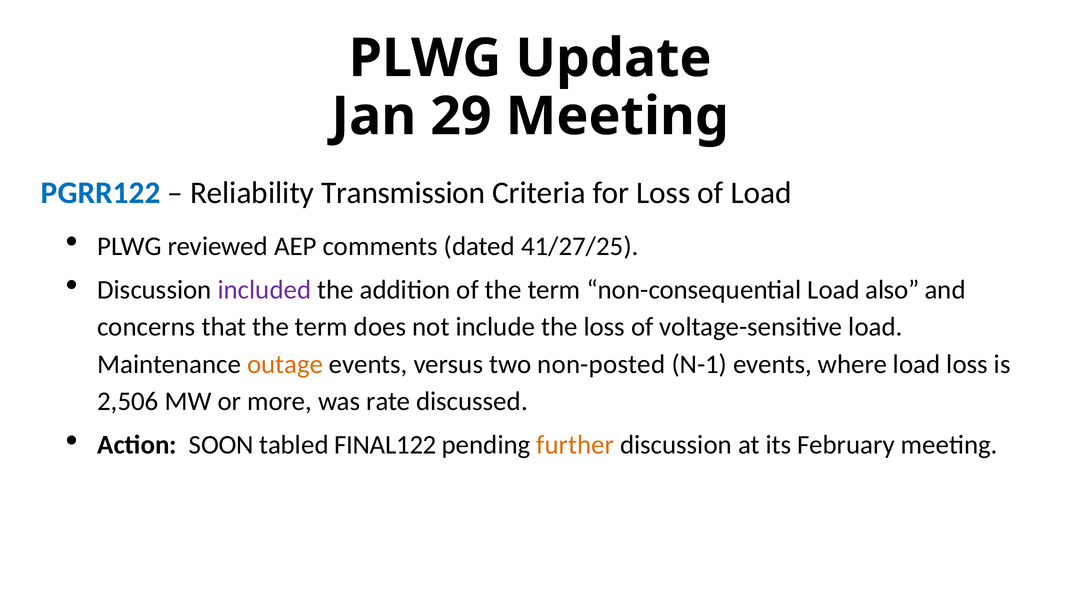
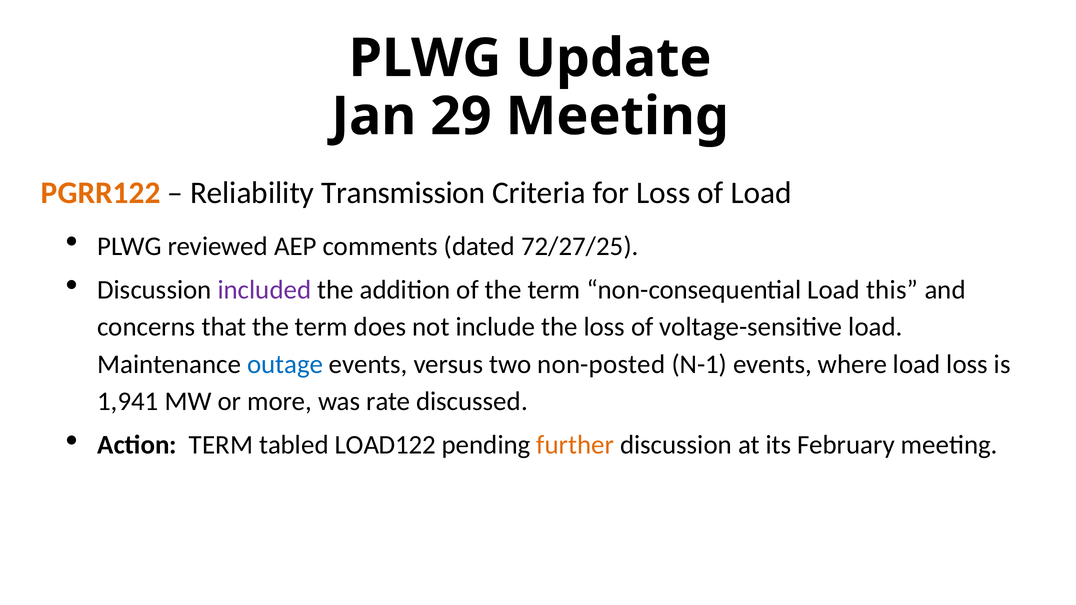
PGRR122 colour: blue -> orange (101, 193)
41/27/25: 41/27/25 -> 72/27/25 (580, 246)
also: also -> this (892, 290)
outage colour: orange -> blue (285, 364)
2,506: 2,506 -> 1,941 (128, 401)
Action SOON: SOON -> TERM (221, 445)
FINAL122: FINAL122 -> LOAD122 (385, 445)
